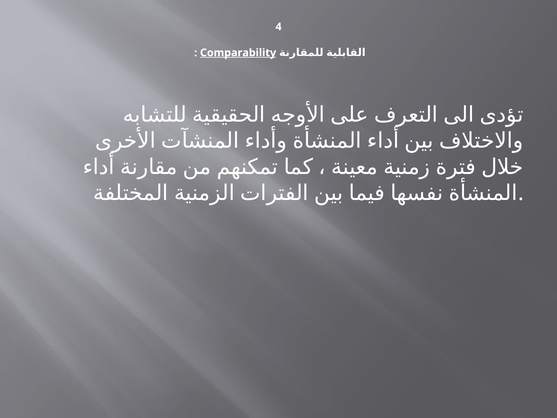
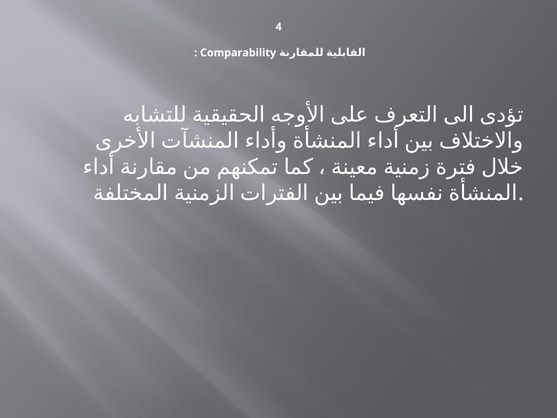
Comparability underline: present -> none (238, 53)
